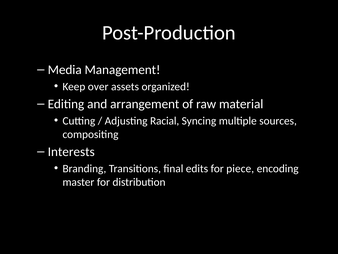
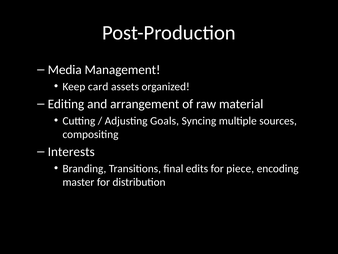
over: over -> card (98, 86)
Racial: Racial -> Goals (165, 121)
